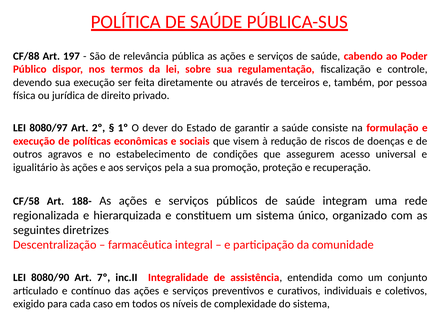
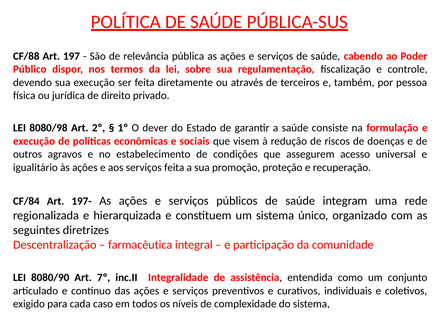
8080/97: 8080/97 -> 8080/98 (49, 128)
serviços pela: pela -> feita (174, 168)
CF/58: CF/58 -> CF/84 (26, 201)
188-: 188- -> 197- (82, 201)
